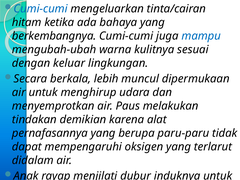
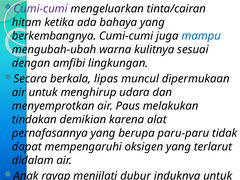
Cumi-cumi colour: blue -> purple (41, 9)
keluar: keluar -> amfibi (69, 63)
lebih: lebih -> lipas (106, 79)
